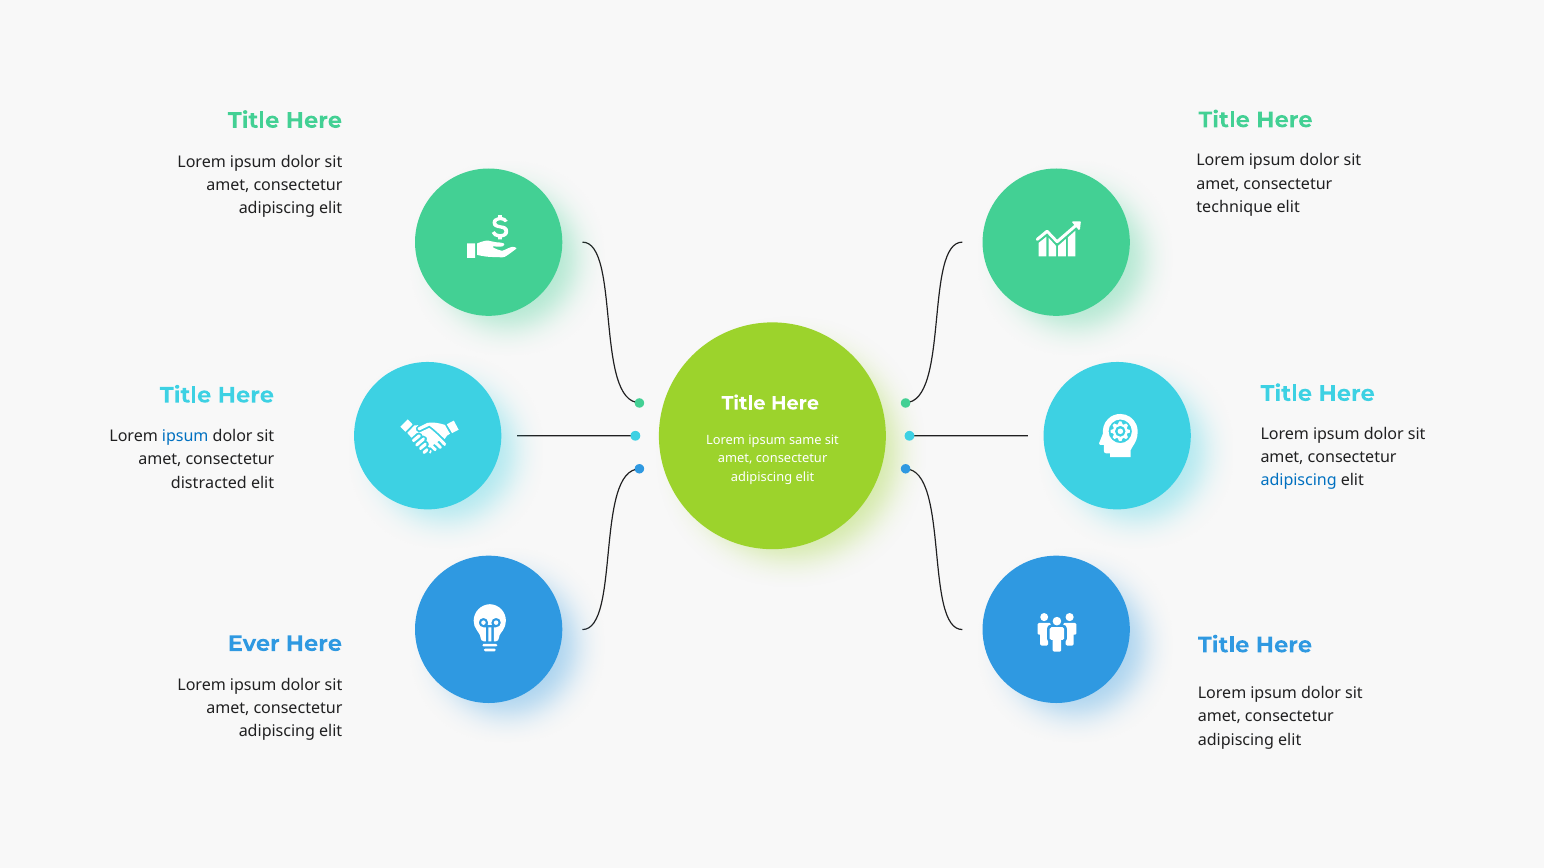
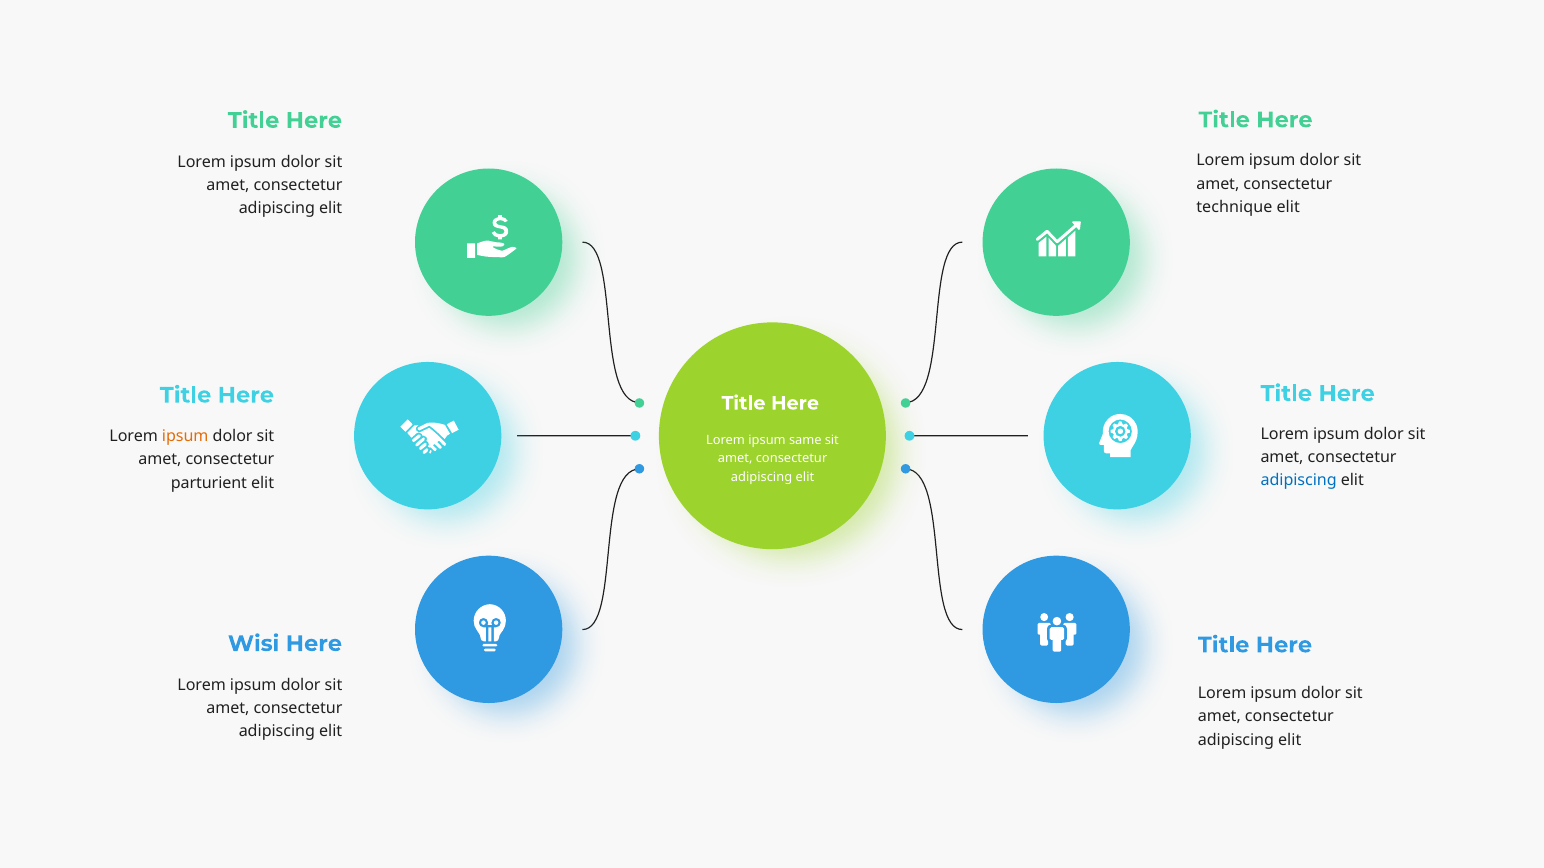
ipsum colour: blue -> orange (185, 437)
distracted: distracted -> parturient (209, 483)
Ever: Ever -> Wisi (254, 644)
